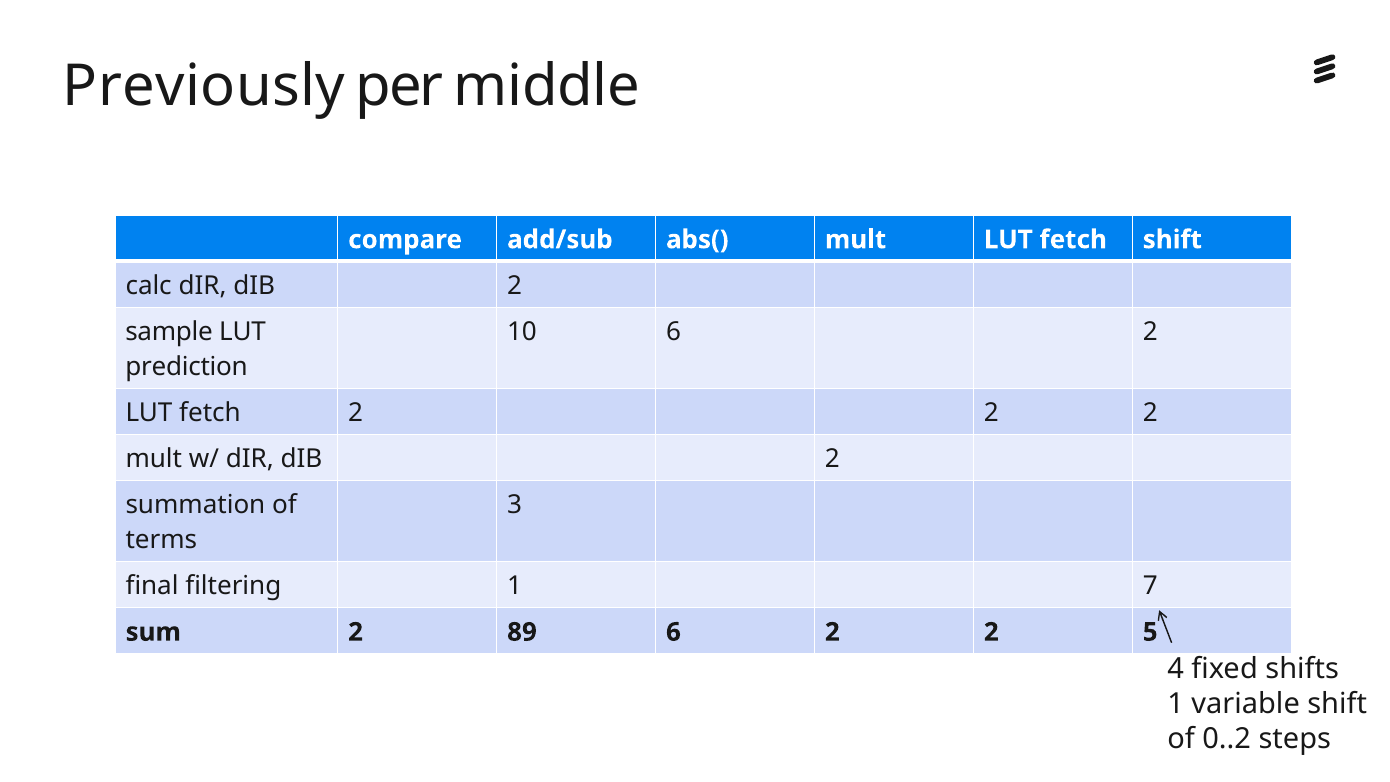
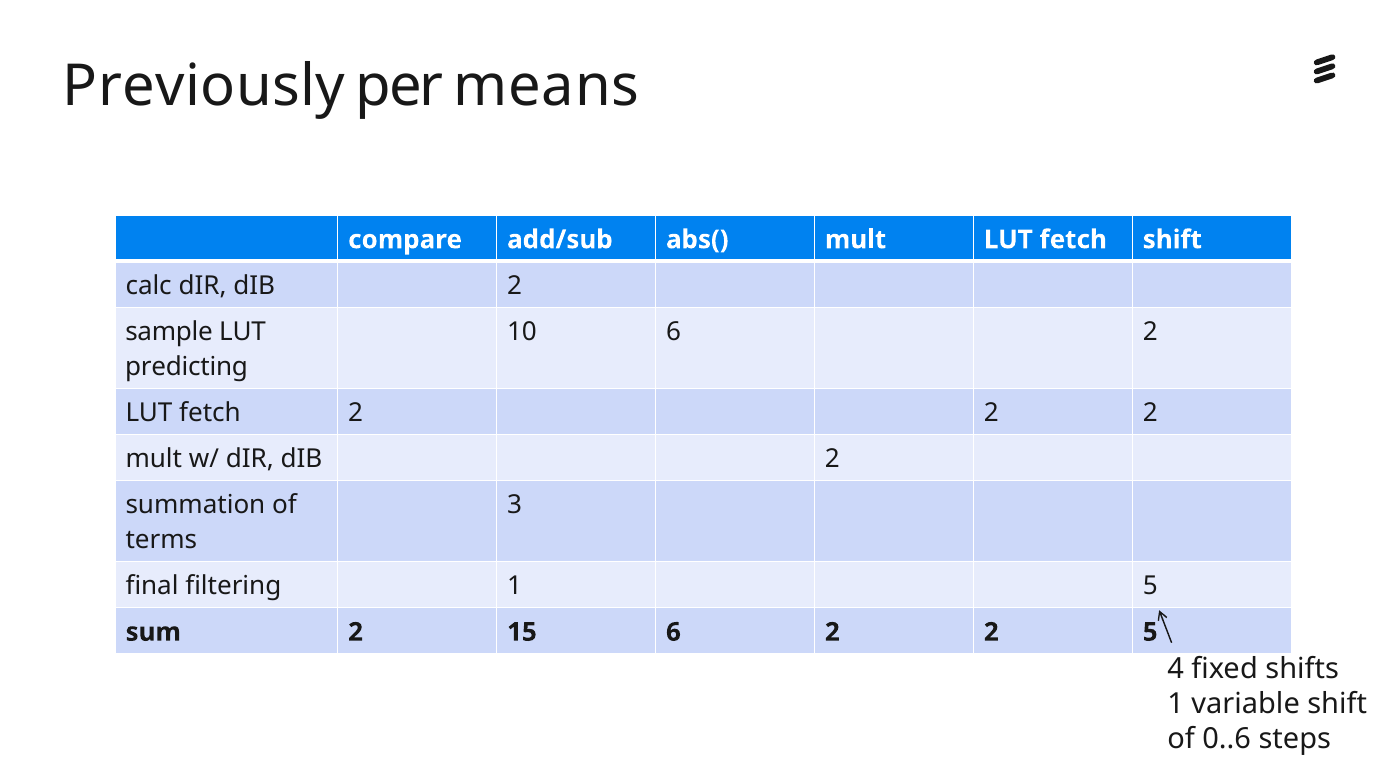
middle: middle -> means (547, 87)
prediction: prediction -> predicting (187, 367)
1 7: 7 -> 5 (1150, 586)
89: 89 -> 15 (522, 632)
0..2: 0..2 -> 0..6 (1227, 739)
